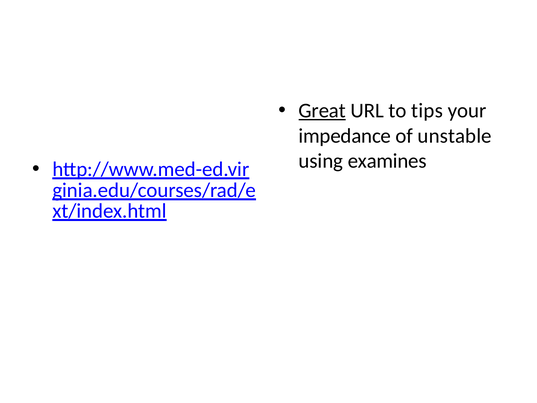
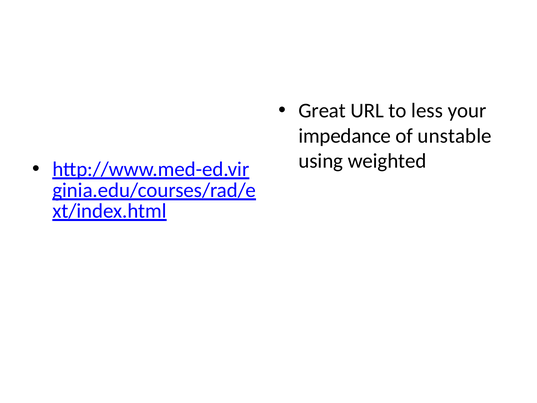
Great underline: present -> none (322, 111)
tips: tips -> less (427, 111)
examines: examines -> weighted (387, 161)
